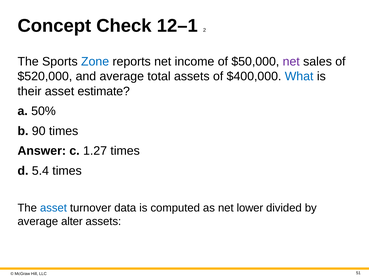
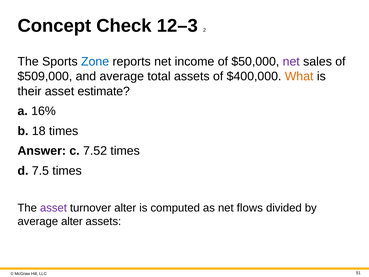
12–1: 12–1 -> 12–3 (177, 26)
$520,000: $520,000 -> $509,000 (45, 76)
What colour: blue -> orange (299, 76)
50%: 50% -> 16% (43, 111)
90: 90 -> 18 (39, 131)
1.27: 1.27 -> 7.52 (95, 151)
5.4: 5.4 -> 7.5 (40, 171)
asset colour: blue -> purple (53, 208)
turnover data: data -> alter (125, 208)
lower: lower -> flows (250, 208)
